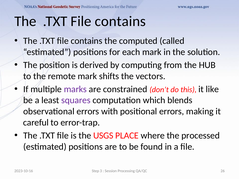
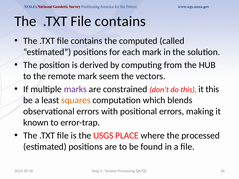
shifts: shifts -> seem (109, 76)
it like: like -> this (212, 89)
squares colour: purple -> orange (76, 100)
careful: careful -> known (36, 123)
